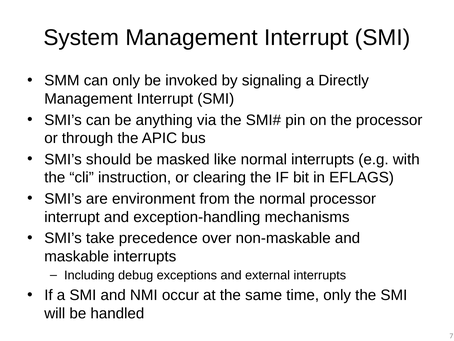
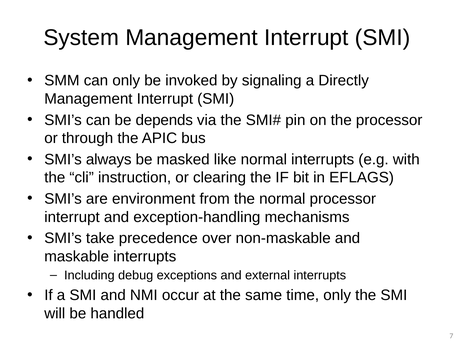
anything: anything -> depends (164, 120)
should: should -> always (109, 159)
